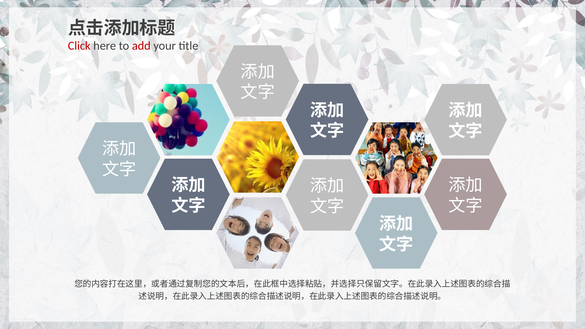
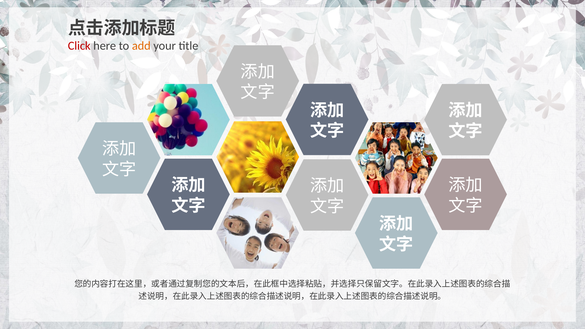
add colour: red -> orange (141, 46)
